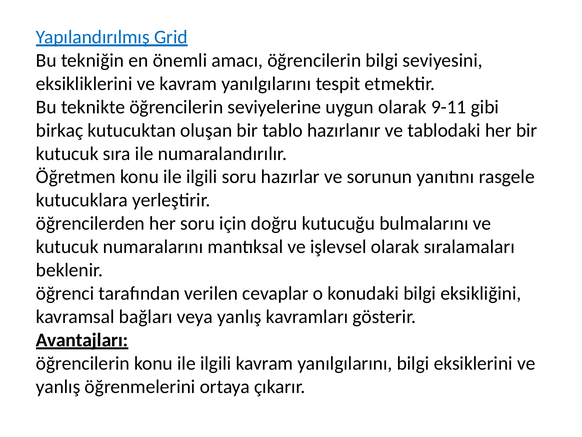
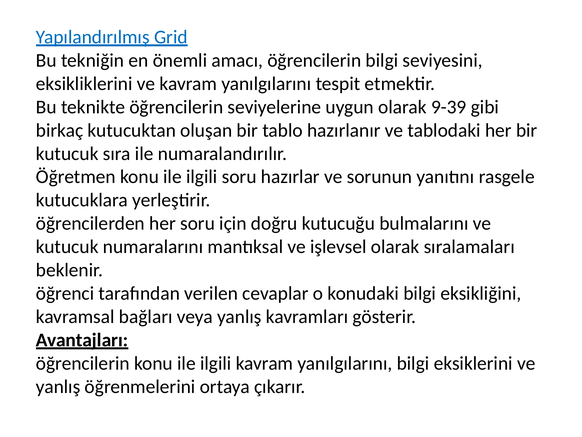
9-11: 9-11 -> 9-39 (449, 107)
